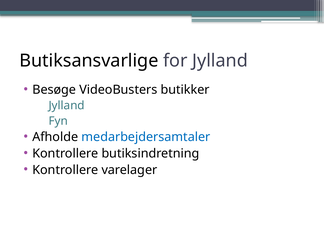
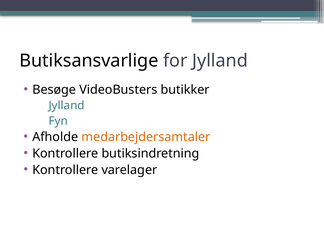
medarbejdersamtaler colour: blue -> orange (146, 137)
